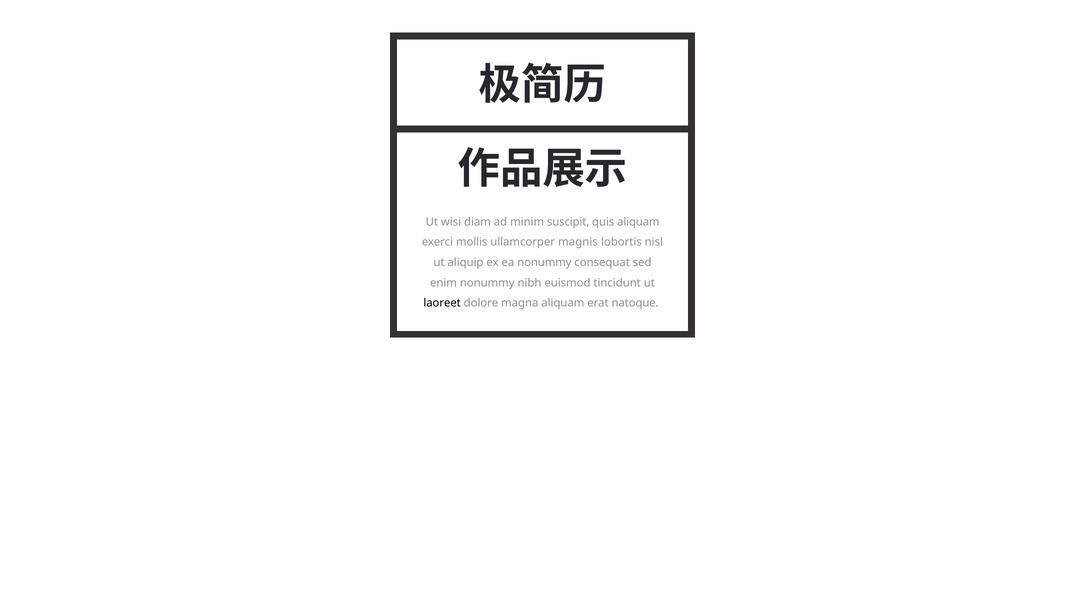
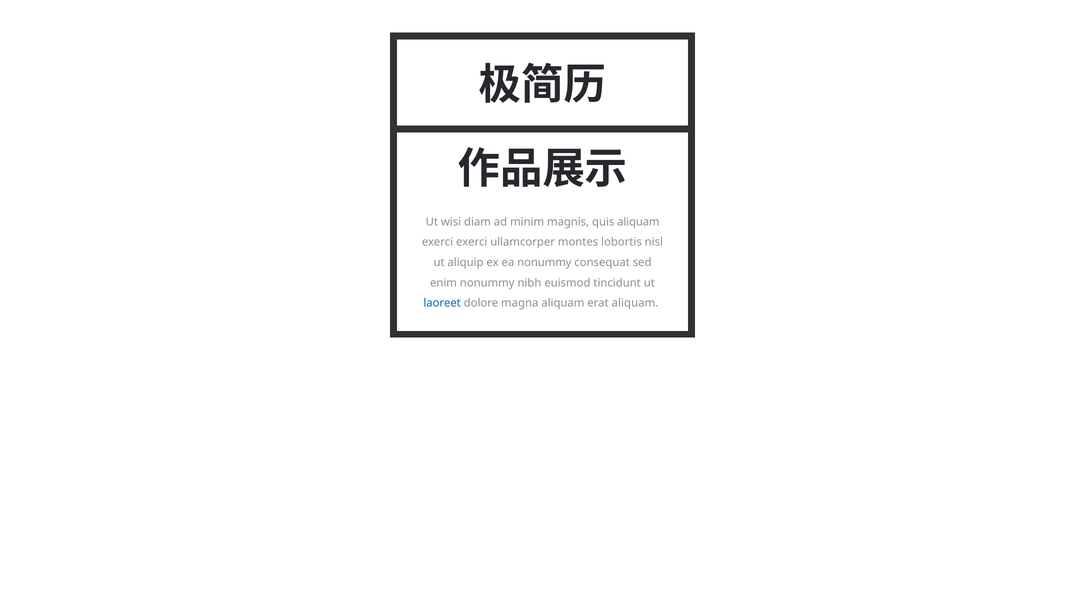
suscipit: suscipit -> magnis (568, 222)
exerci mollis: mollis -> exerci (472, 242)
magnis: magnis -> montes (578, 242)
laoreet colour: black -> blue (442, 303)
erat natoque: natoque -> aliquam (635, 303)
